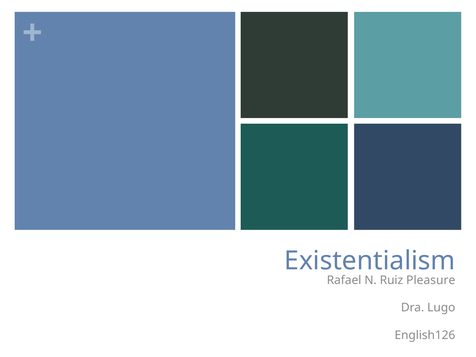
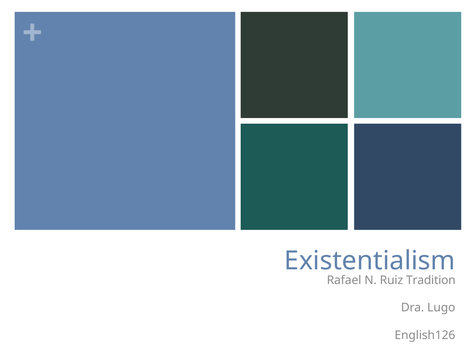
Pleasure: Pleasure -> Tradition (431, 280)
